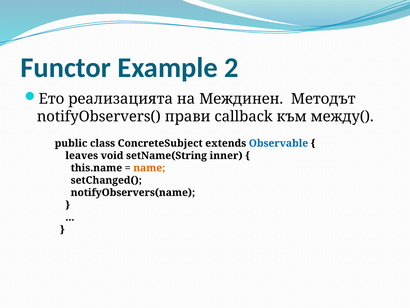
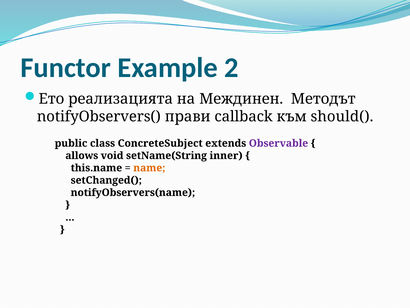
между(: между( -> should( (342, 116)
Observable colour: blue -> purple (278, 143)
leaves: leaves -> allows (82, 155)
